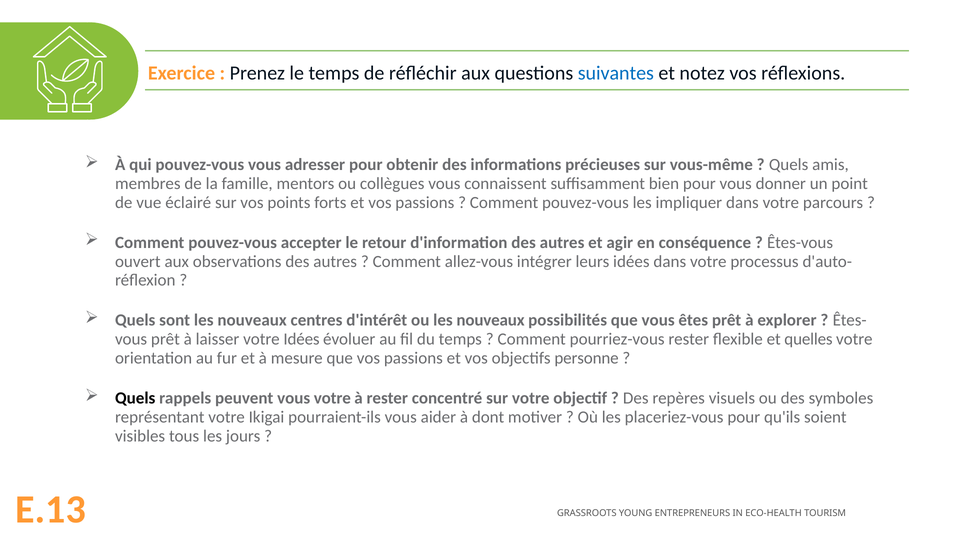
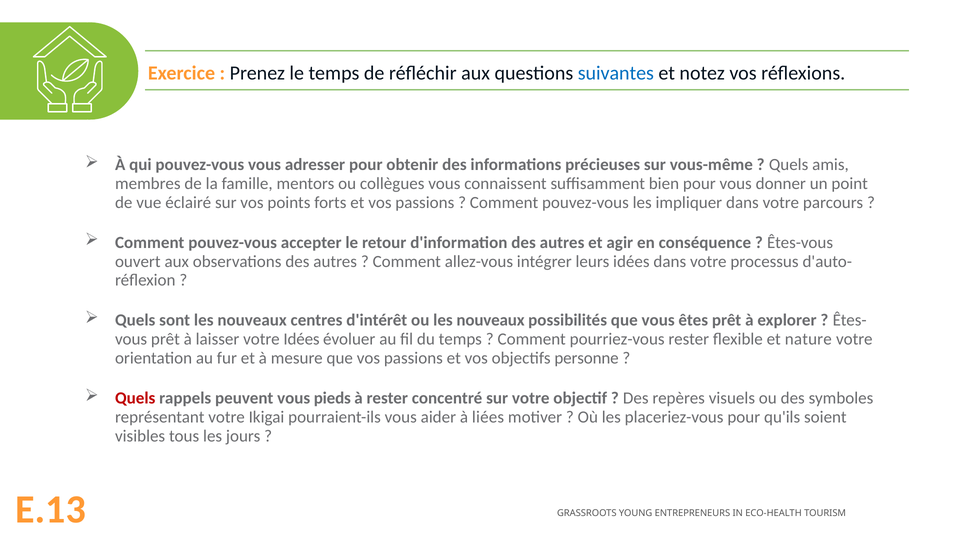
quelles: quelles -> nature (808, 339)
Quels colour: black -> red (135, 398)
vous votre: votre -> pieds (332, 398)
dont: dont -> liées (488, 417)
